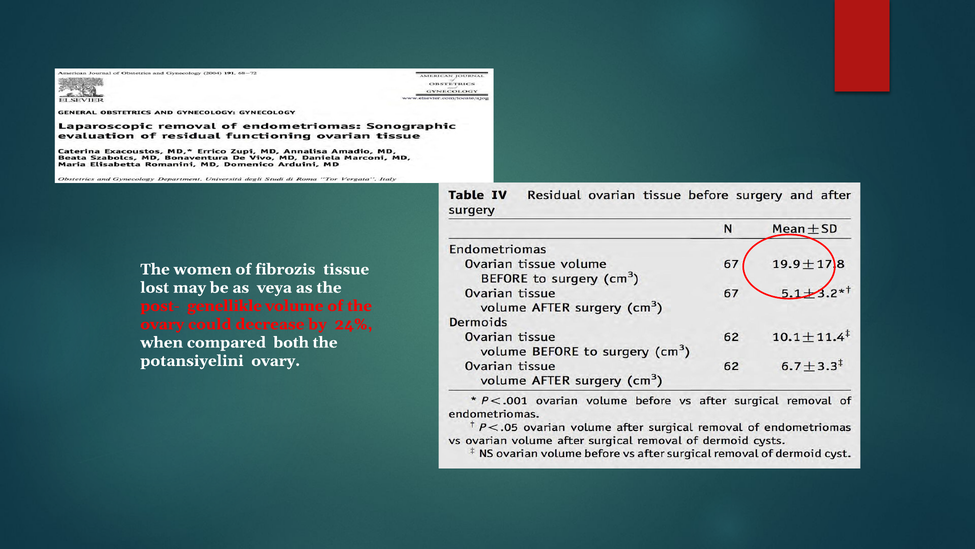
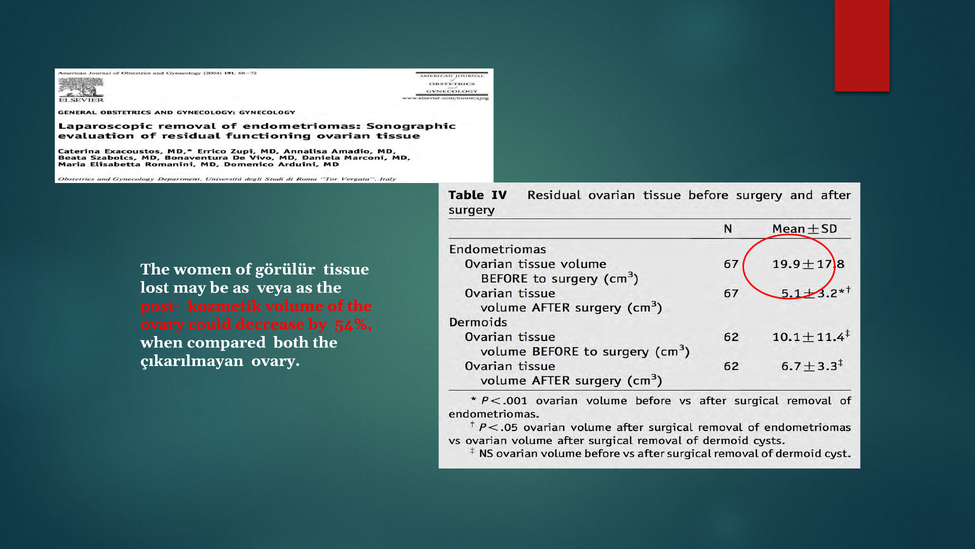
fibrozis: fibrozis -> görülür (285, 269)
genellikle: genellikle -> kozmetik (224, 306)
24%: 24% -> 54% (353, 324)
potansiyelini: potansiyelini -> çıkarılmayan (192, 360)
